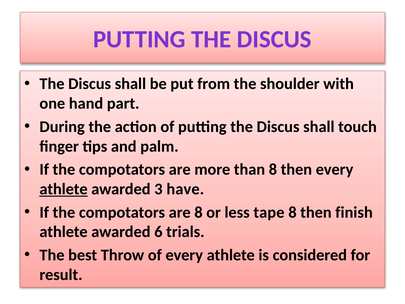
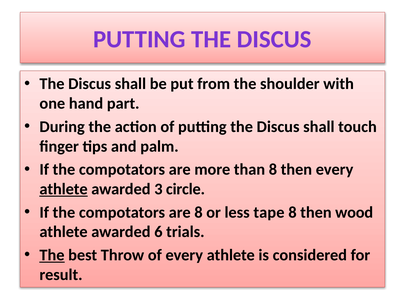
have: have -> circle (185, 189)
finish: finish -> wood (354, 212)
The underline: none -> present (52, 255)
